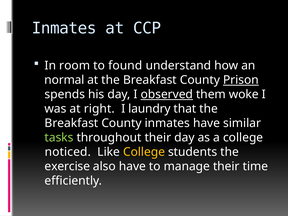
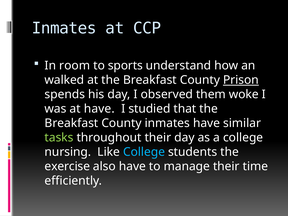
found: found -> sports (125, 66)
normal: normal -> walked (64, 80)
observed underline: present -> none (167, 94)
at right: right -> have (99, 109)
laundry: laundry -> studied (149, 109)
noticed: noticed -> nursing (68, 152)
College colour: yellow -> light blue (144, 152)
